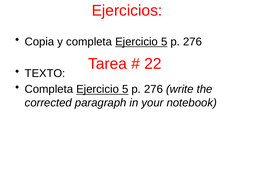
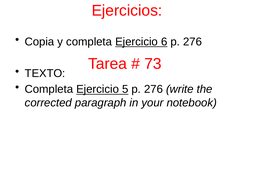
y completa Ejercicio 5: 5 -> 6 (164, 42)
22: 22 -> 73 (153, 64)
